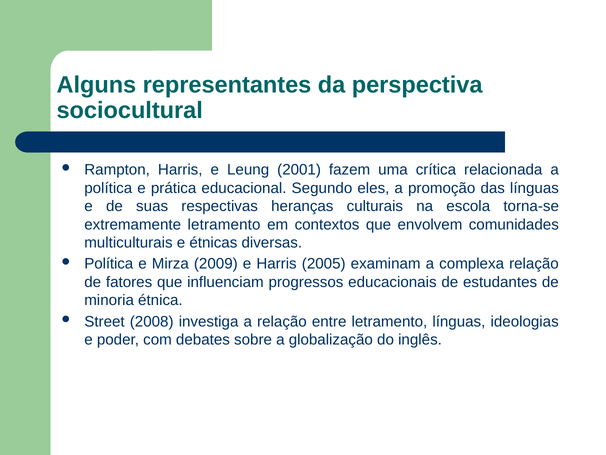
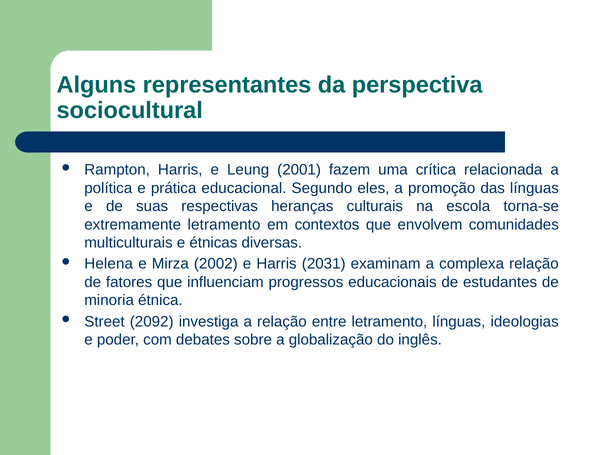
Política: Política -> Helena (109, 264)
2009: 2009 -> 2002 (216, 264)
2005: 2005 -> 2031 (324, 264)
2008: 2008 -> 2092 (152, 321)
